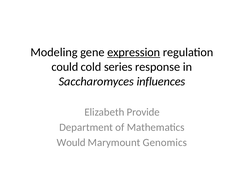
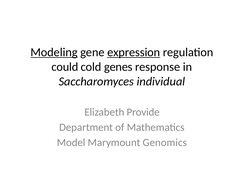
Modeling underline: none -> present (54, 52)
series: series -> genes (118, 67)
influences: influences -> individual (161, 82)
Would: Would -> Model (71, 143)
